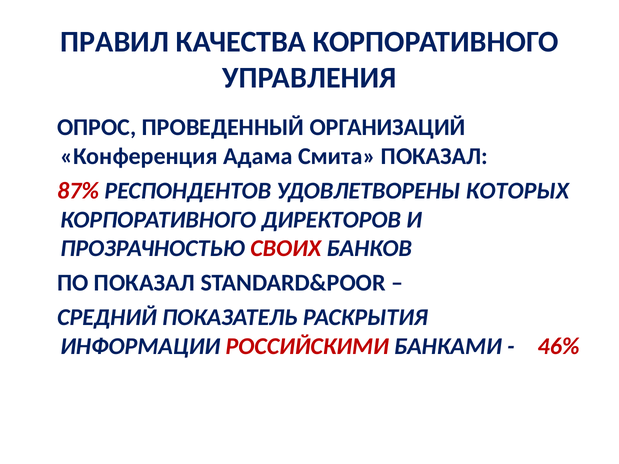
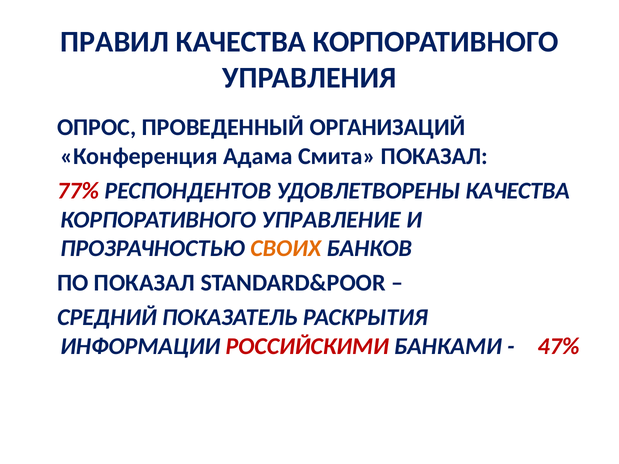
87%: 87% -> 77% (78, 191)
УДОВЛЕТВОРЕНЫ КОТОРЫХ: КОТОРЫХ -> КАЧЕСТВА (518, 191)
ДИРЕКТОРОВ: ДИРЕКТОРОВ -> УПРАВЛЕНИЕ (331, 220)
СВОИХ colour: red -> orange (286, 249)
46%: 46% -> 47% (559, 346)
